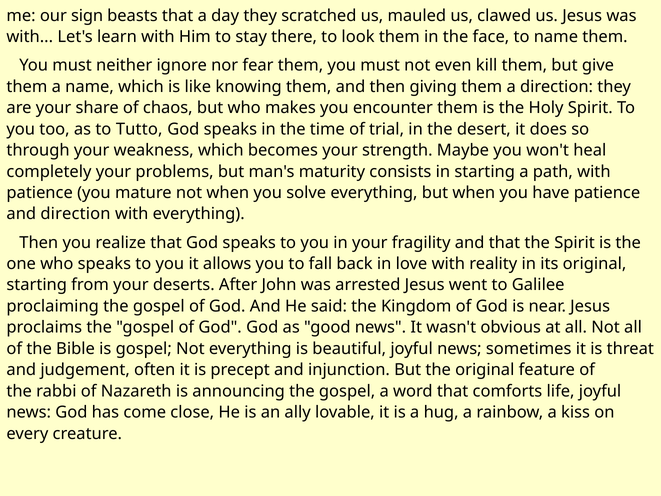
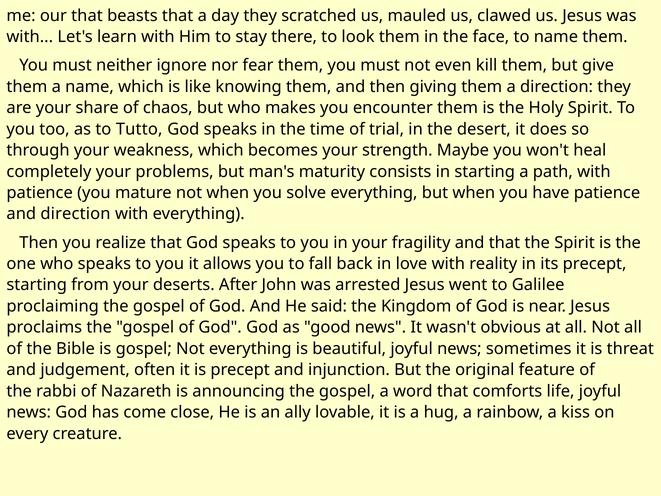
our sign: sign -> that (87, 16)
its original: original -> precept (595, 264)
